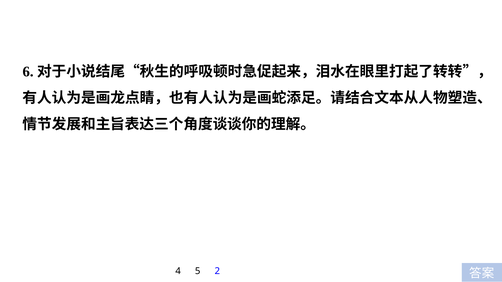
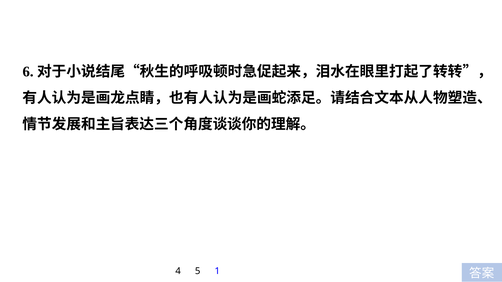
2: 2 -> 1 (217, 271)
